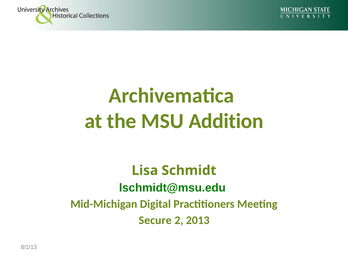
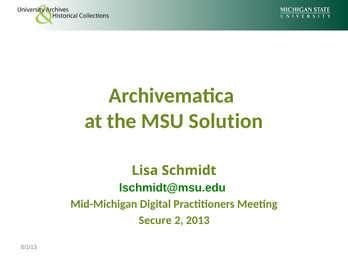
Addition: Addition -> Solution (226, 121)
